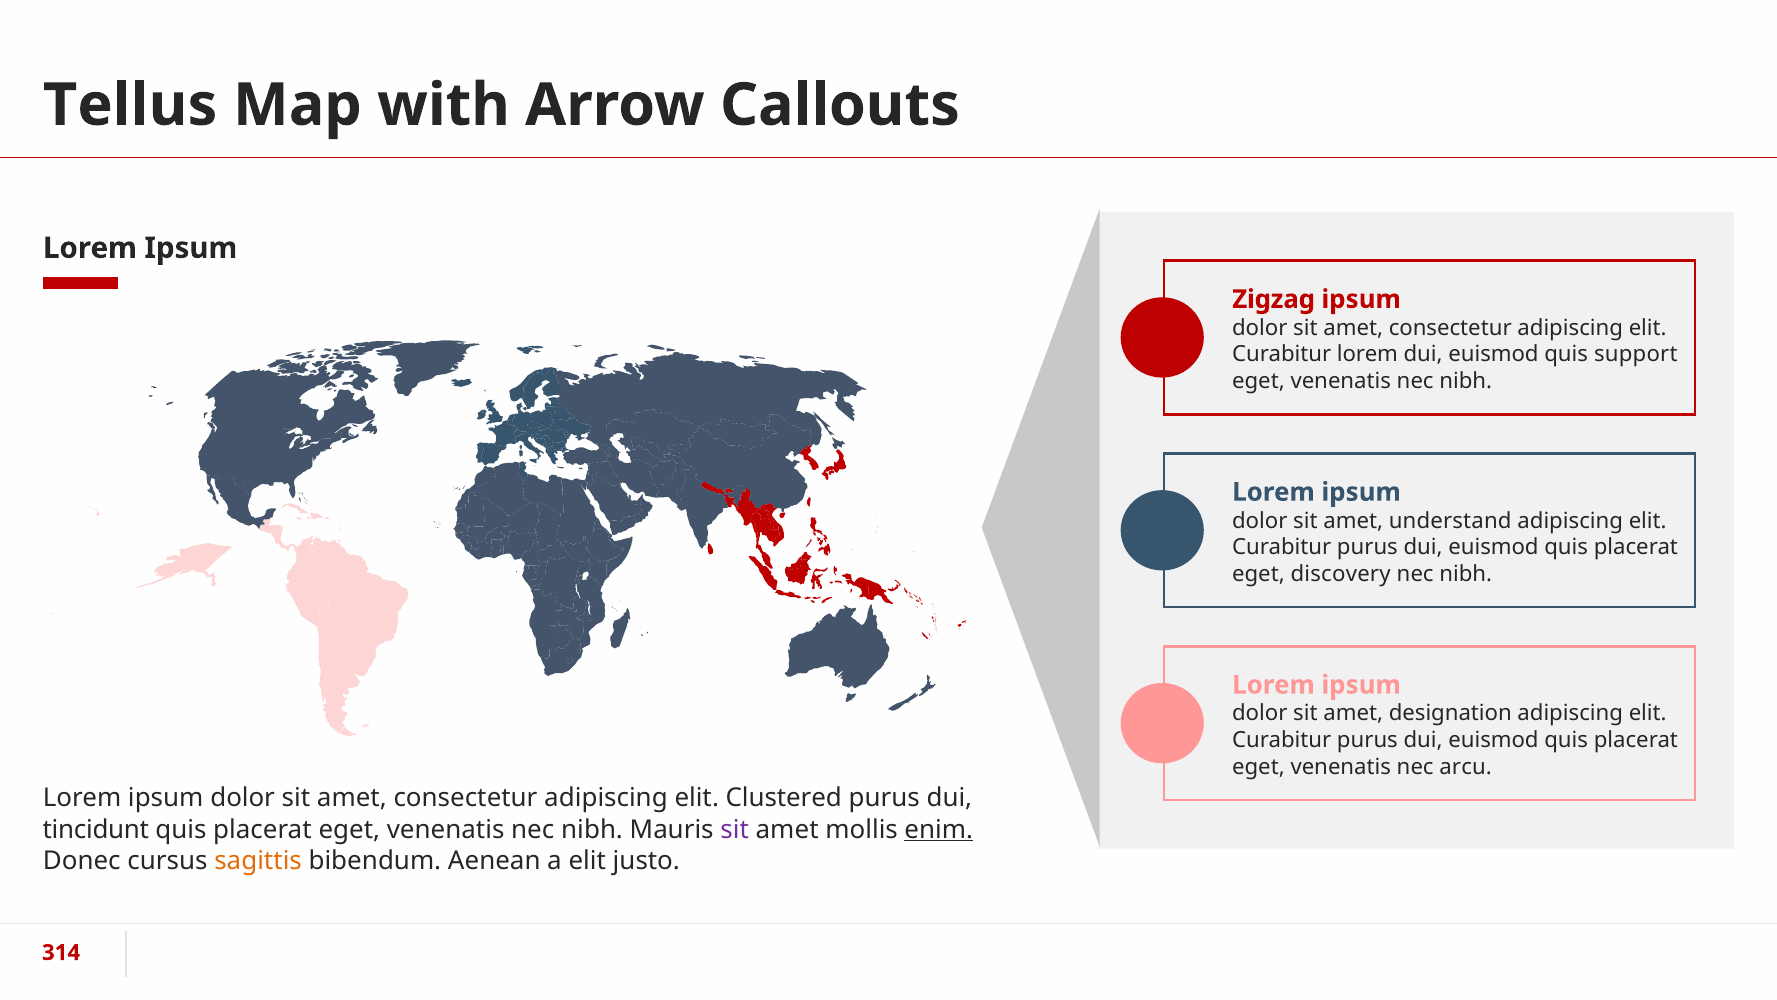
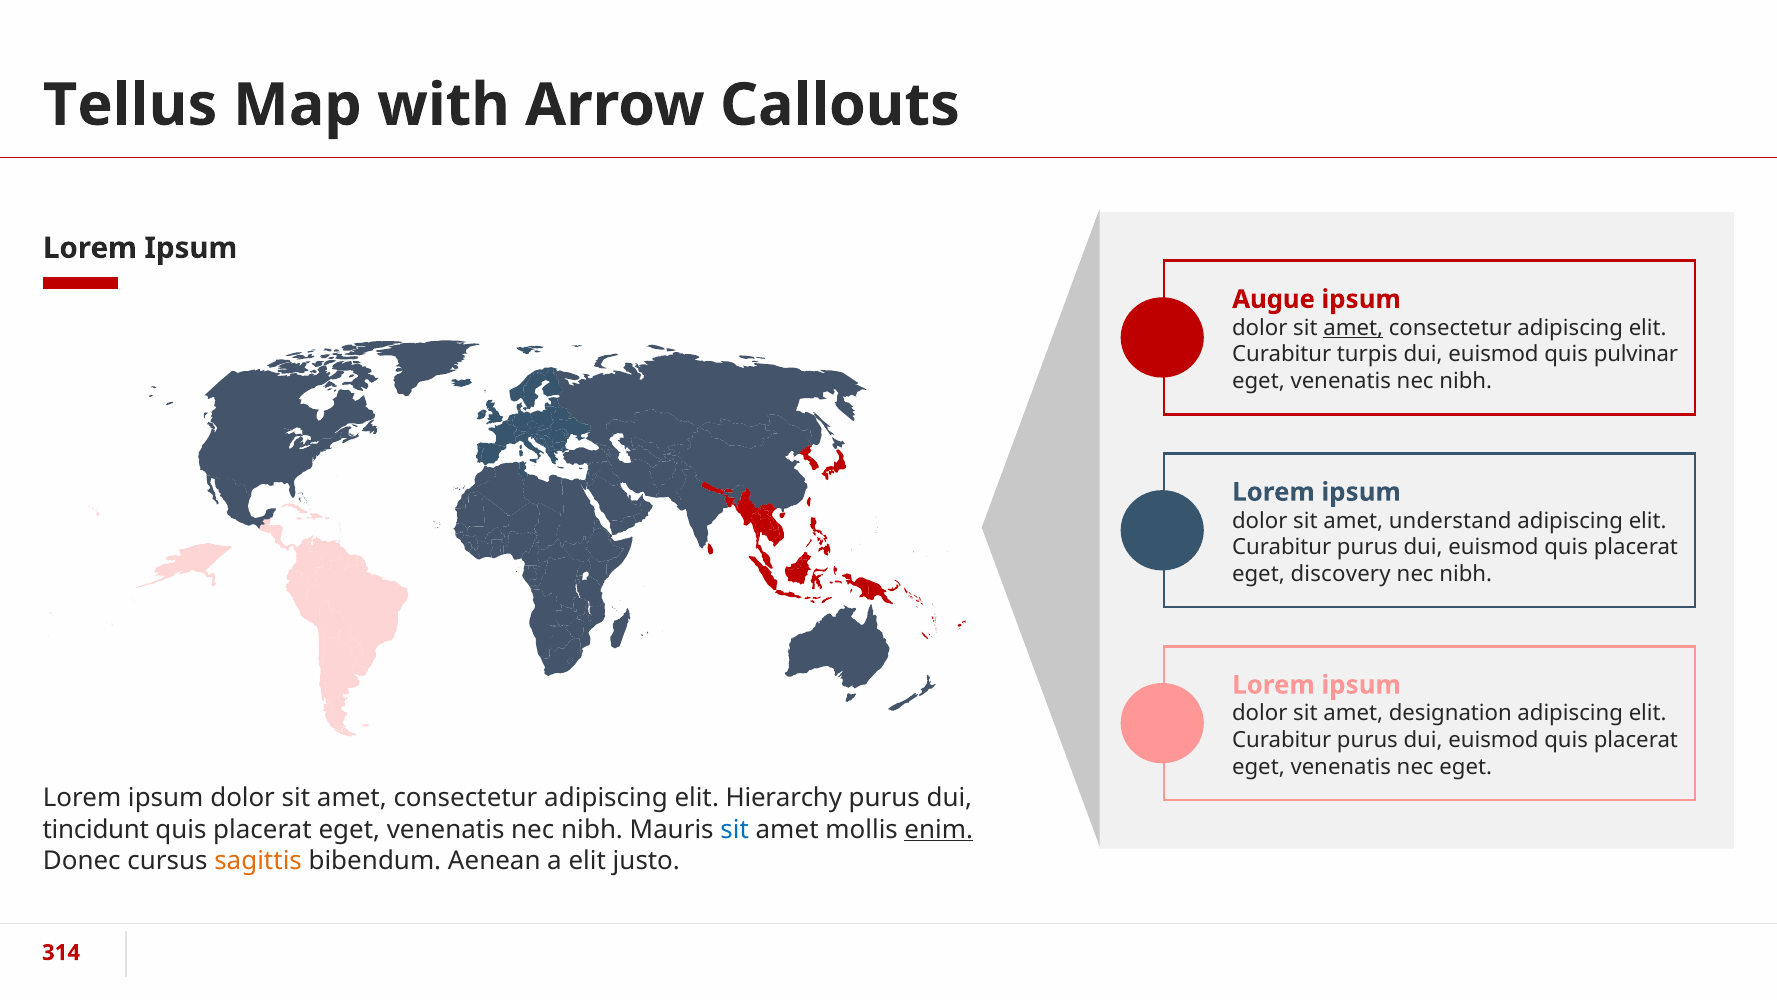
Zigzag: Zigzag -> Augue (1274, 299)
amet underline: none -> present (1353, 328)
Curabitur lorem: lorem -> turpis (1367, 354)
support: support -> pulvinar (1636, 354)
nec arcu: arcu -> eget (1466, 767)
Clustered: Clustered -> Hierarchy (784, 798)
sit colour: purple -> blue (735, 829)
